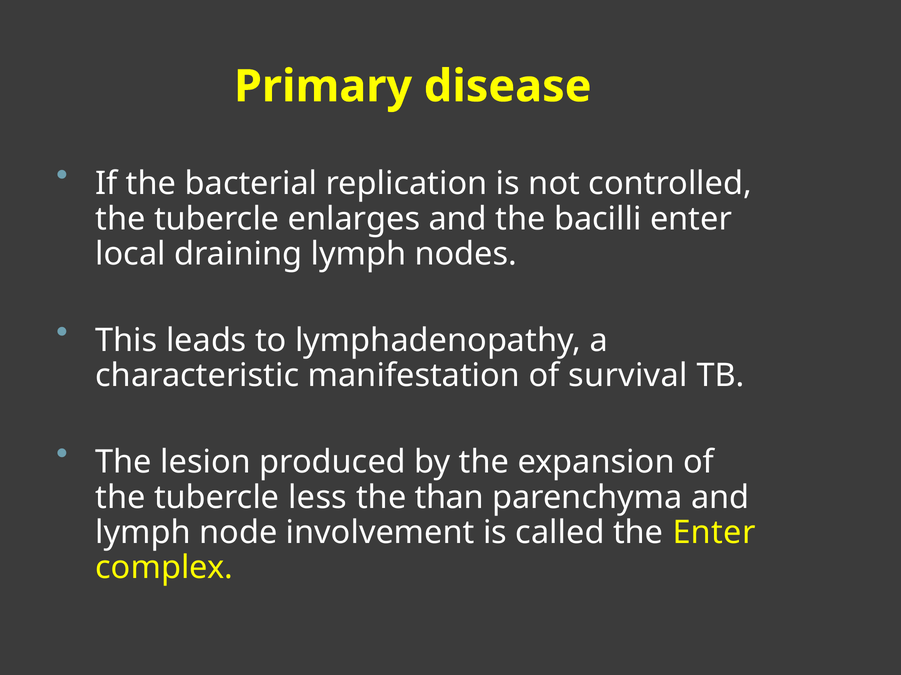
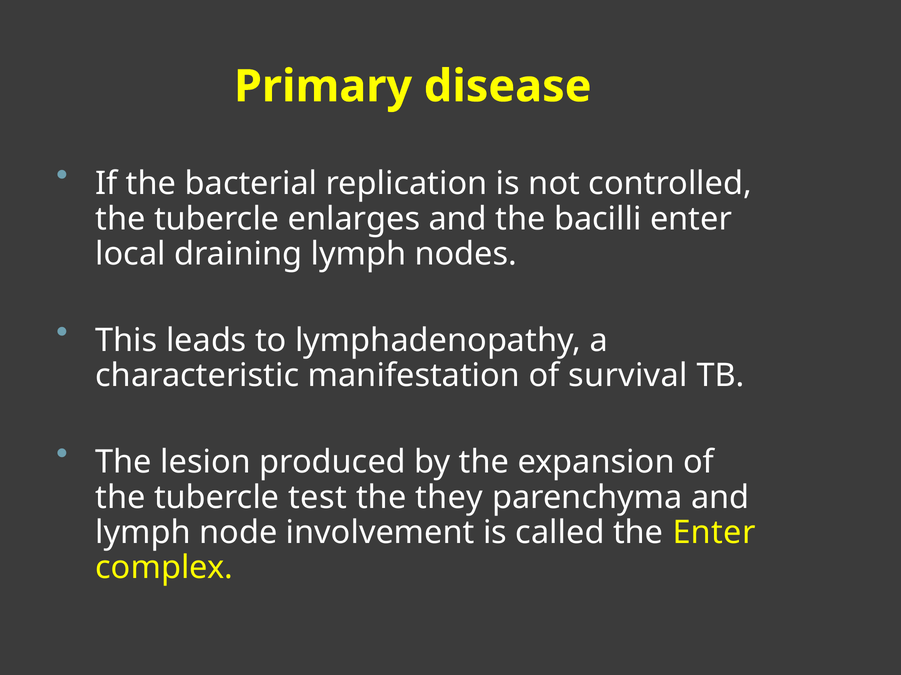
less: less -> test (318, 498)
than: than -> they (449, 498)
